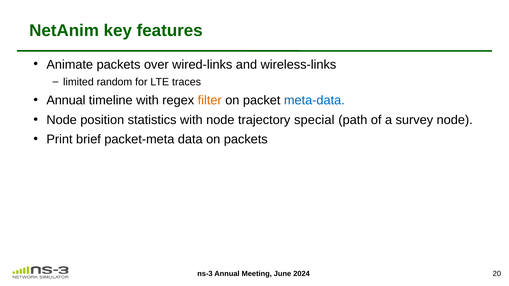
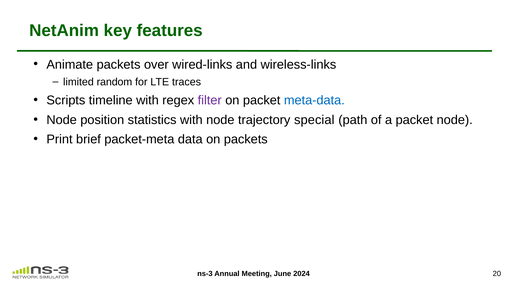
Annual: Annual -> Scripts (66, 101)
filter colour: orange -> purple (210, 101)
a survey: survey -> packet (414, 120)
